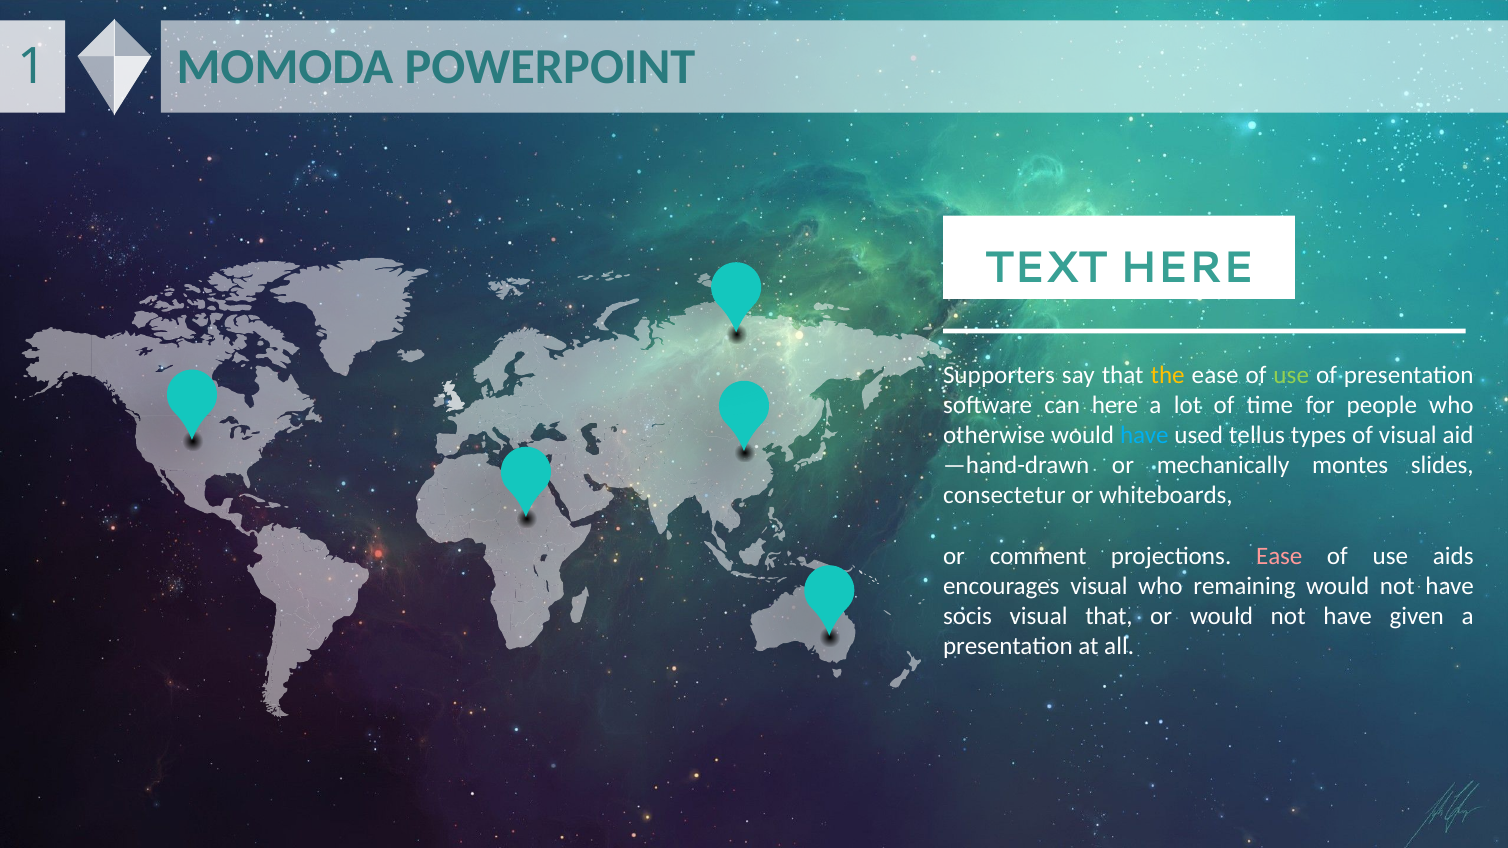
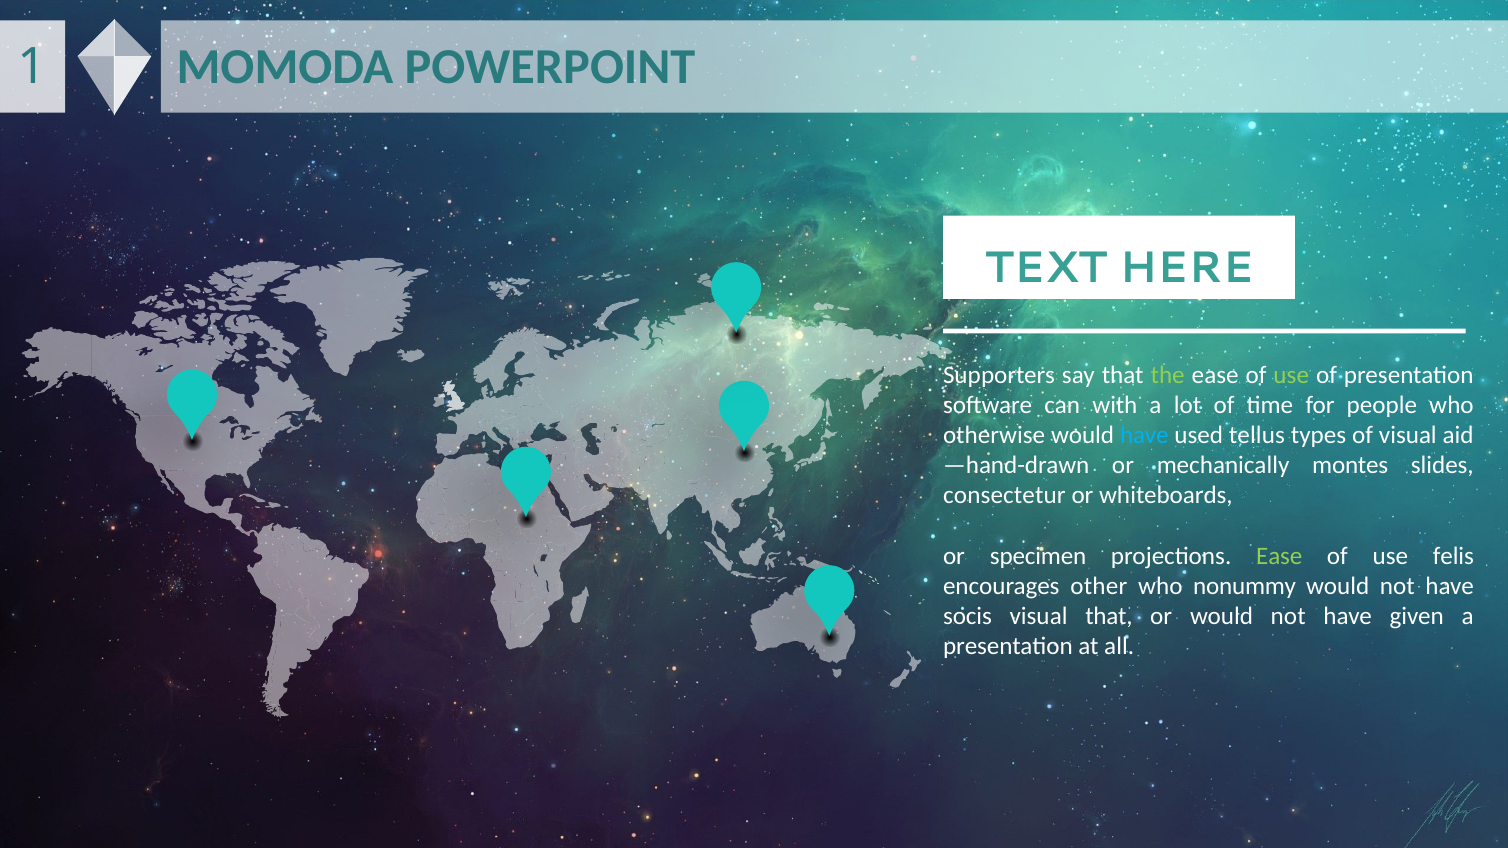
the colour: yellow -> light green (1168, 375)
can here: here -> with (1115, 405)
comment: comment -> specimen (1038, 556)
Ease colour: pink -> light green (1279, 556)
aids: aids -> felis (1453, 556)
encourages visual: visual -> other (1099, 586)
remaining: remaining -> nonummy (1245, 586)
